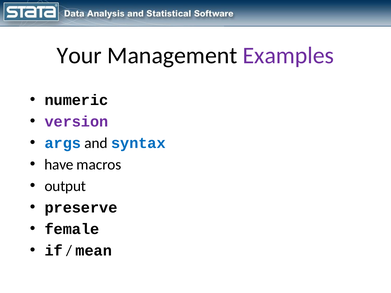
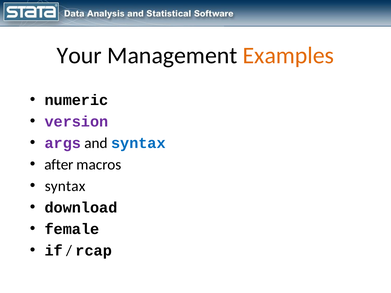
Examples colour: purple -> orange (288, 55)
args colour: blue -> purple (63, 143)
have: have -> after (59, 165)
output: output -> syntax (65, 186)
preserve: preserve -> download (81, 208)
mean: mean -> rcap (94, 251)
